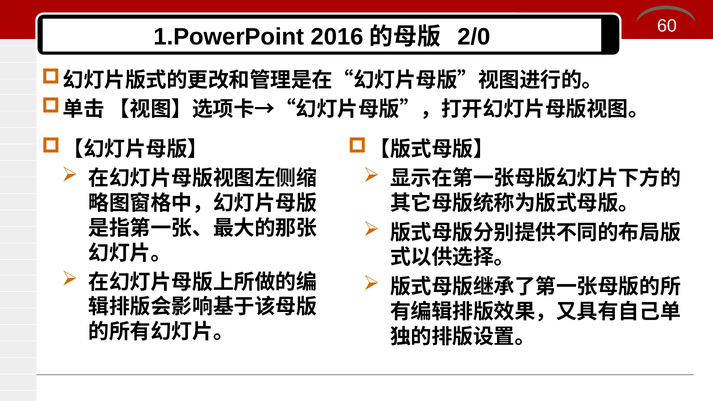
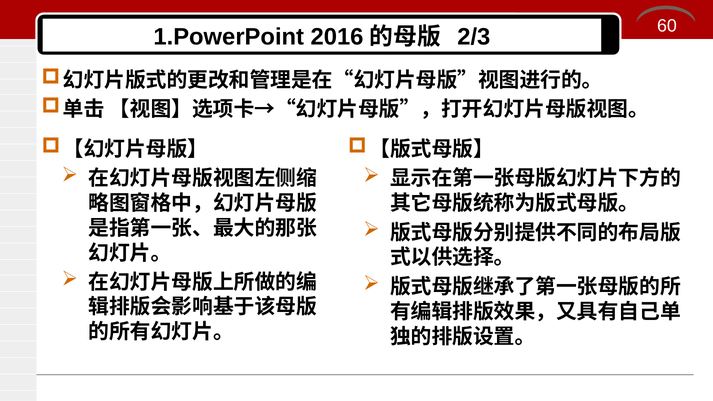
2/0: 2/0 -> 2/3 (474, 37)
